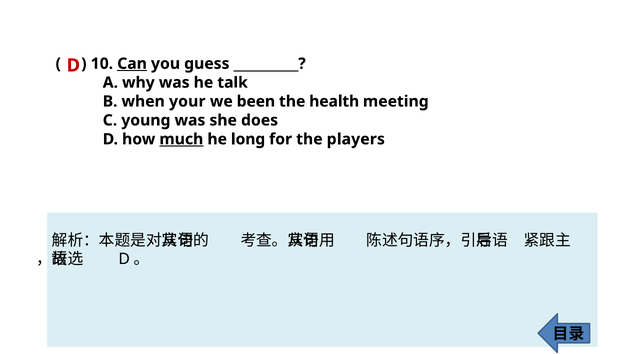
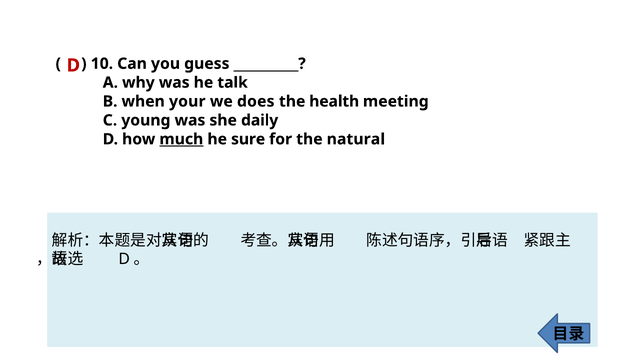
Can underline: present -> none (132, 64)
been: been -> does (256, 101)
does: does -> daily (260, 120)
long: long -> sure (248, 139)
players: players -> natural (356, 139)
